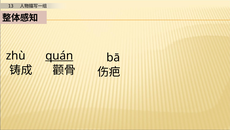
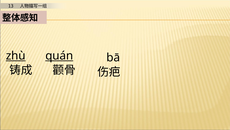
zhù underline: none -> present (16, 56)
